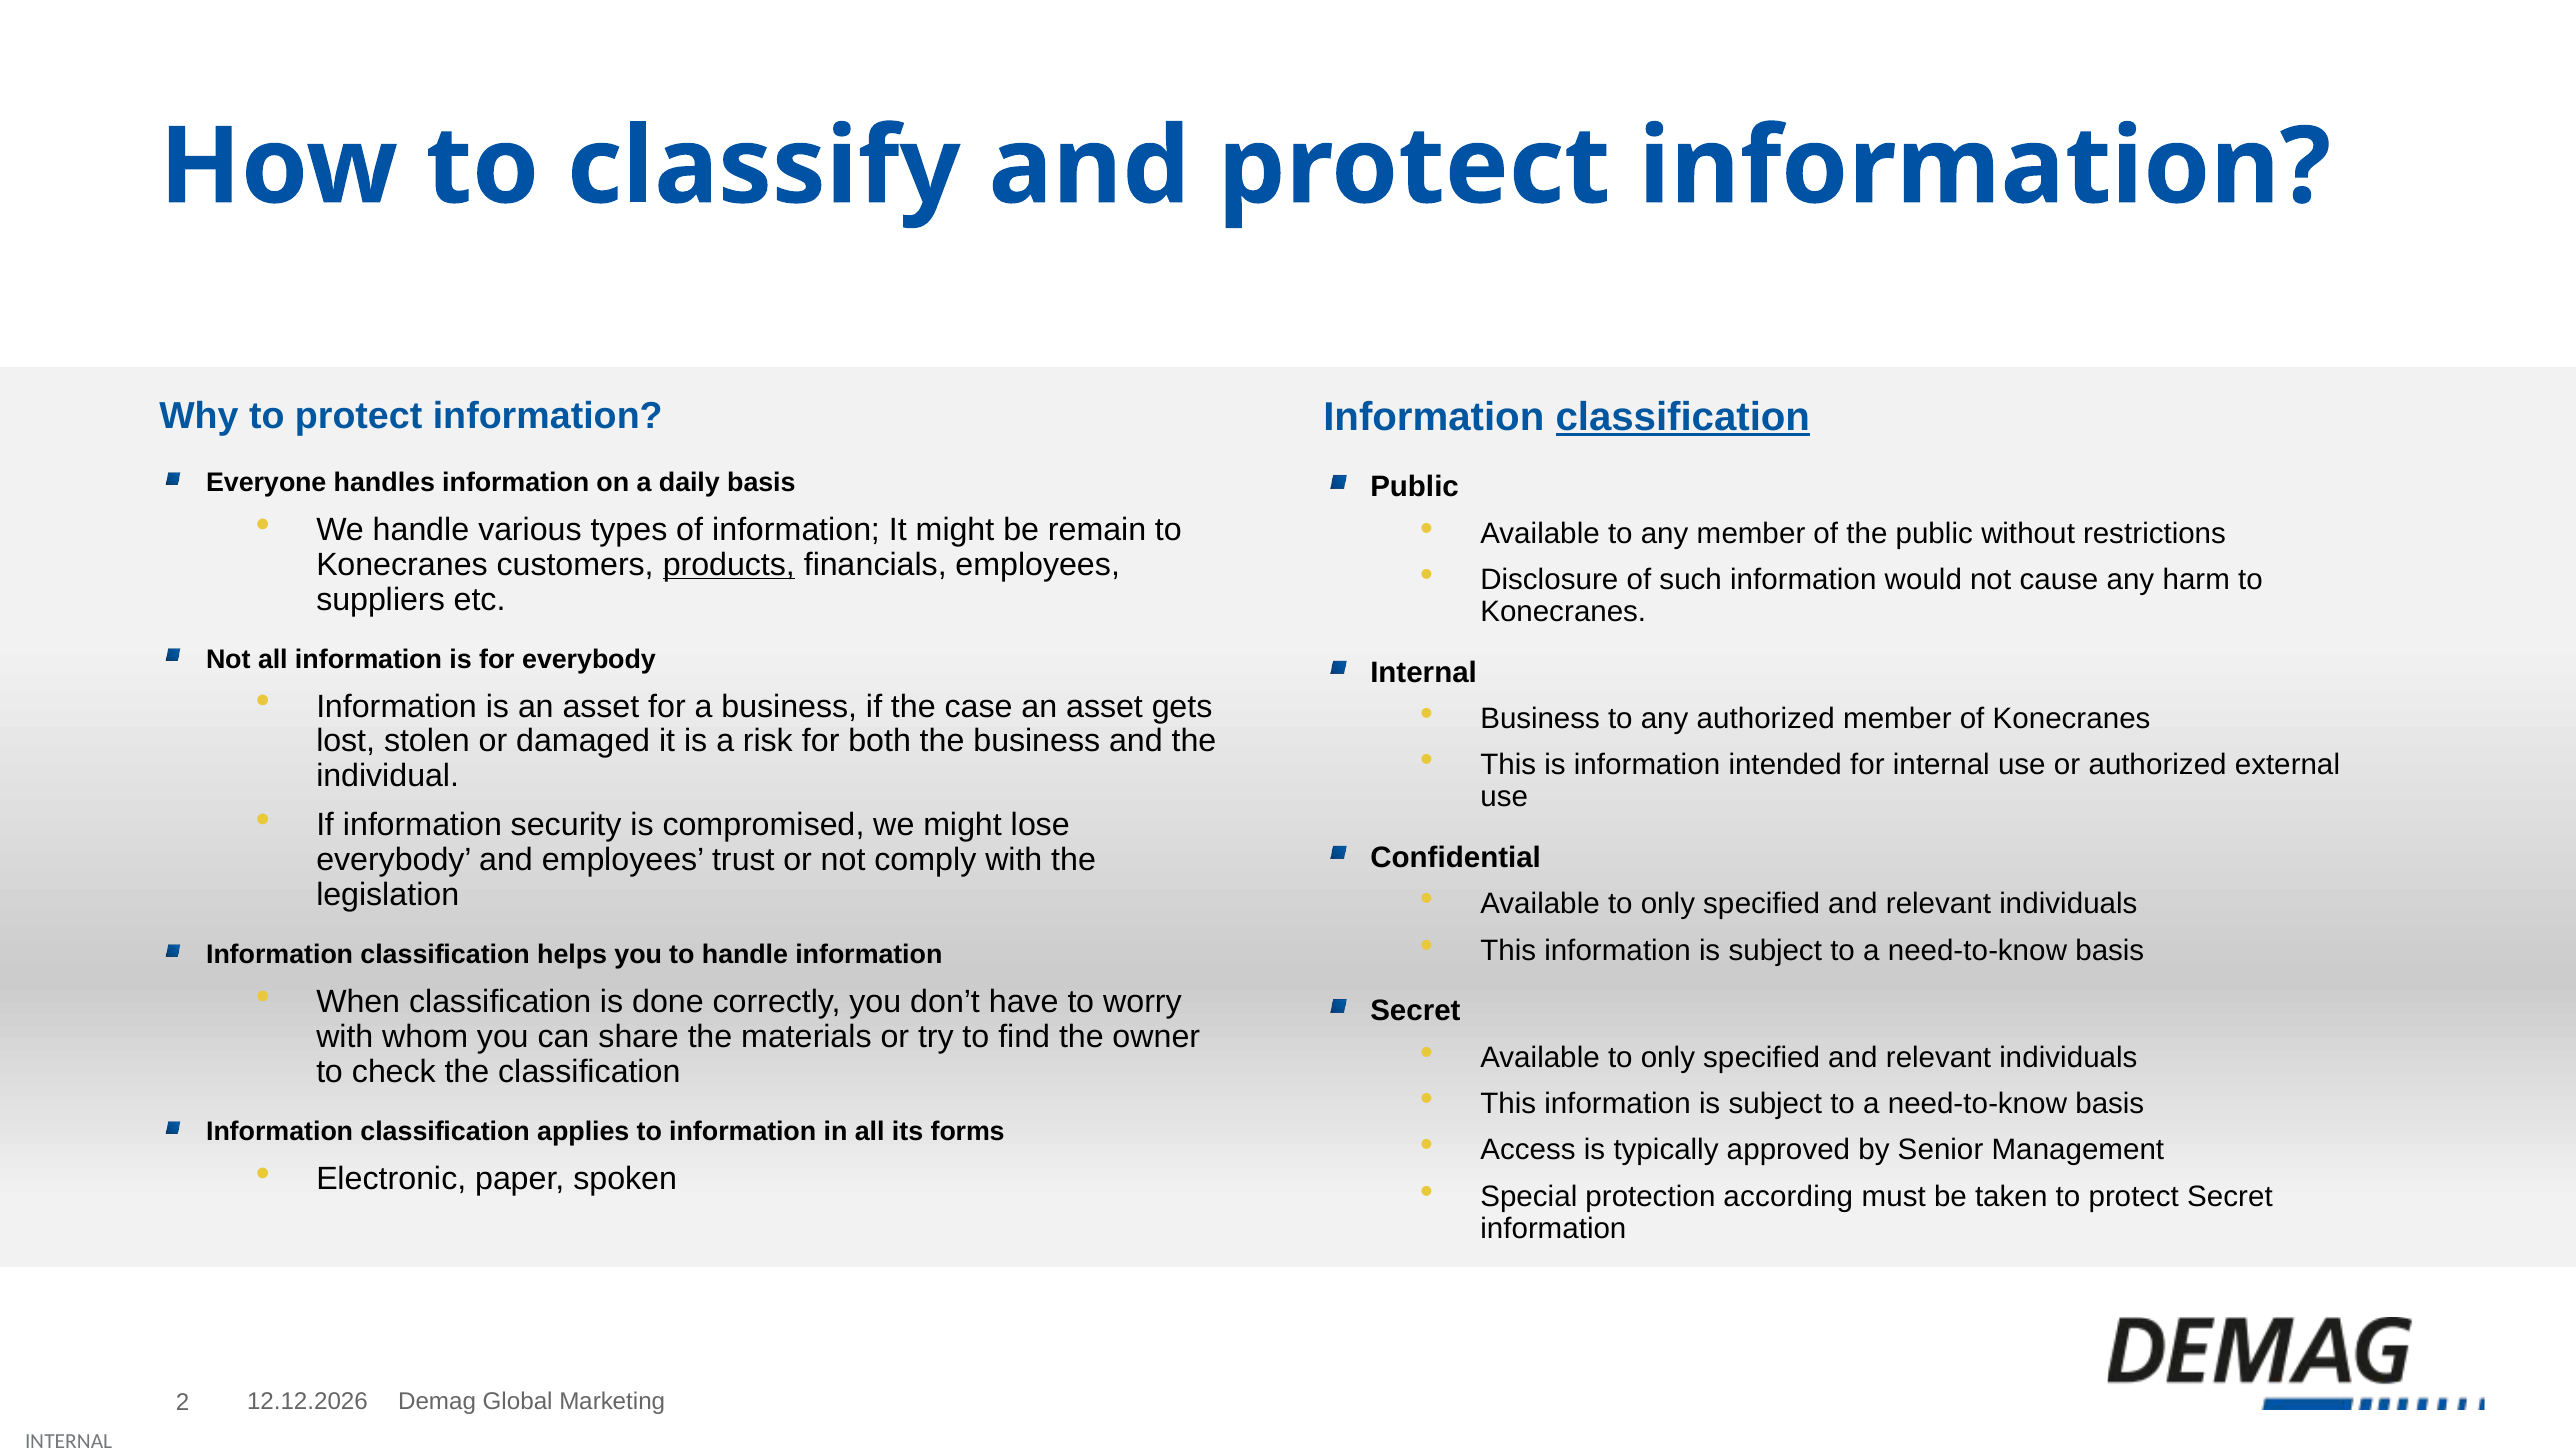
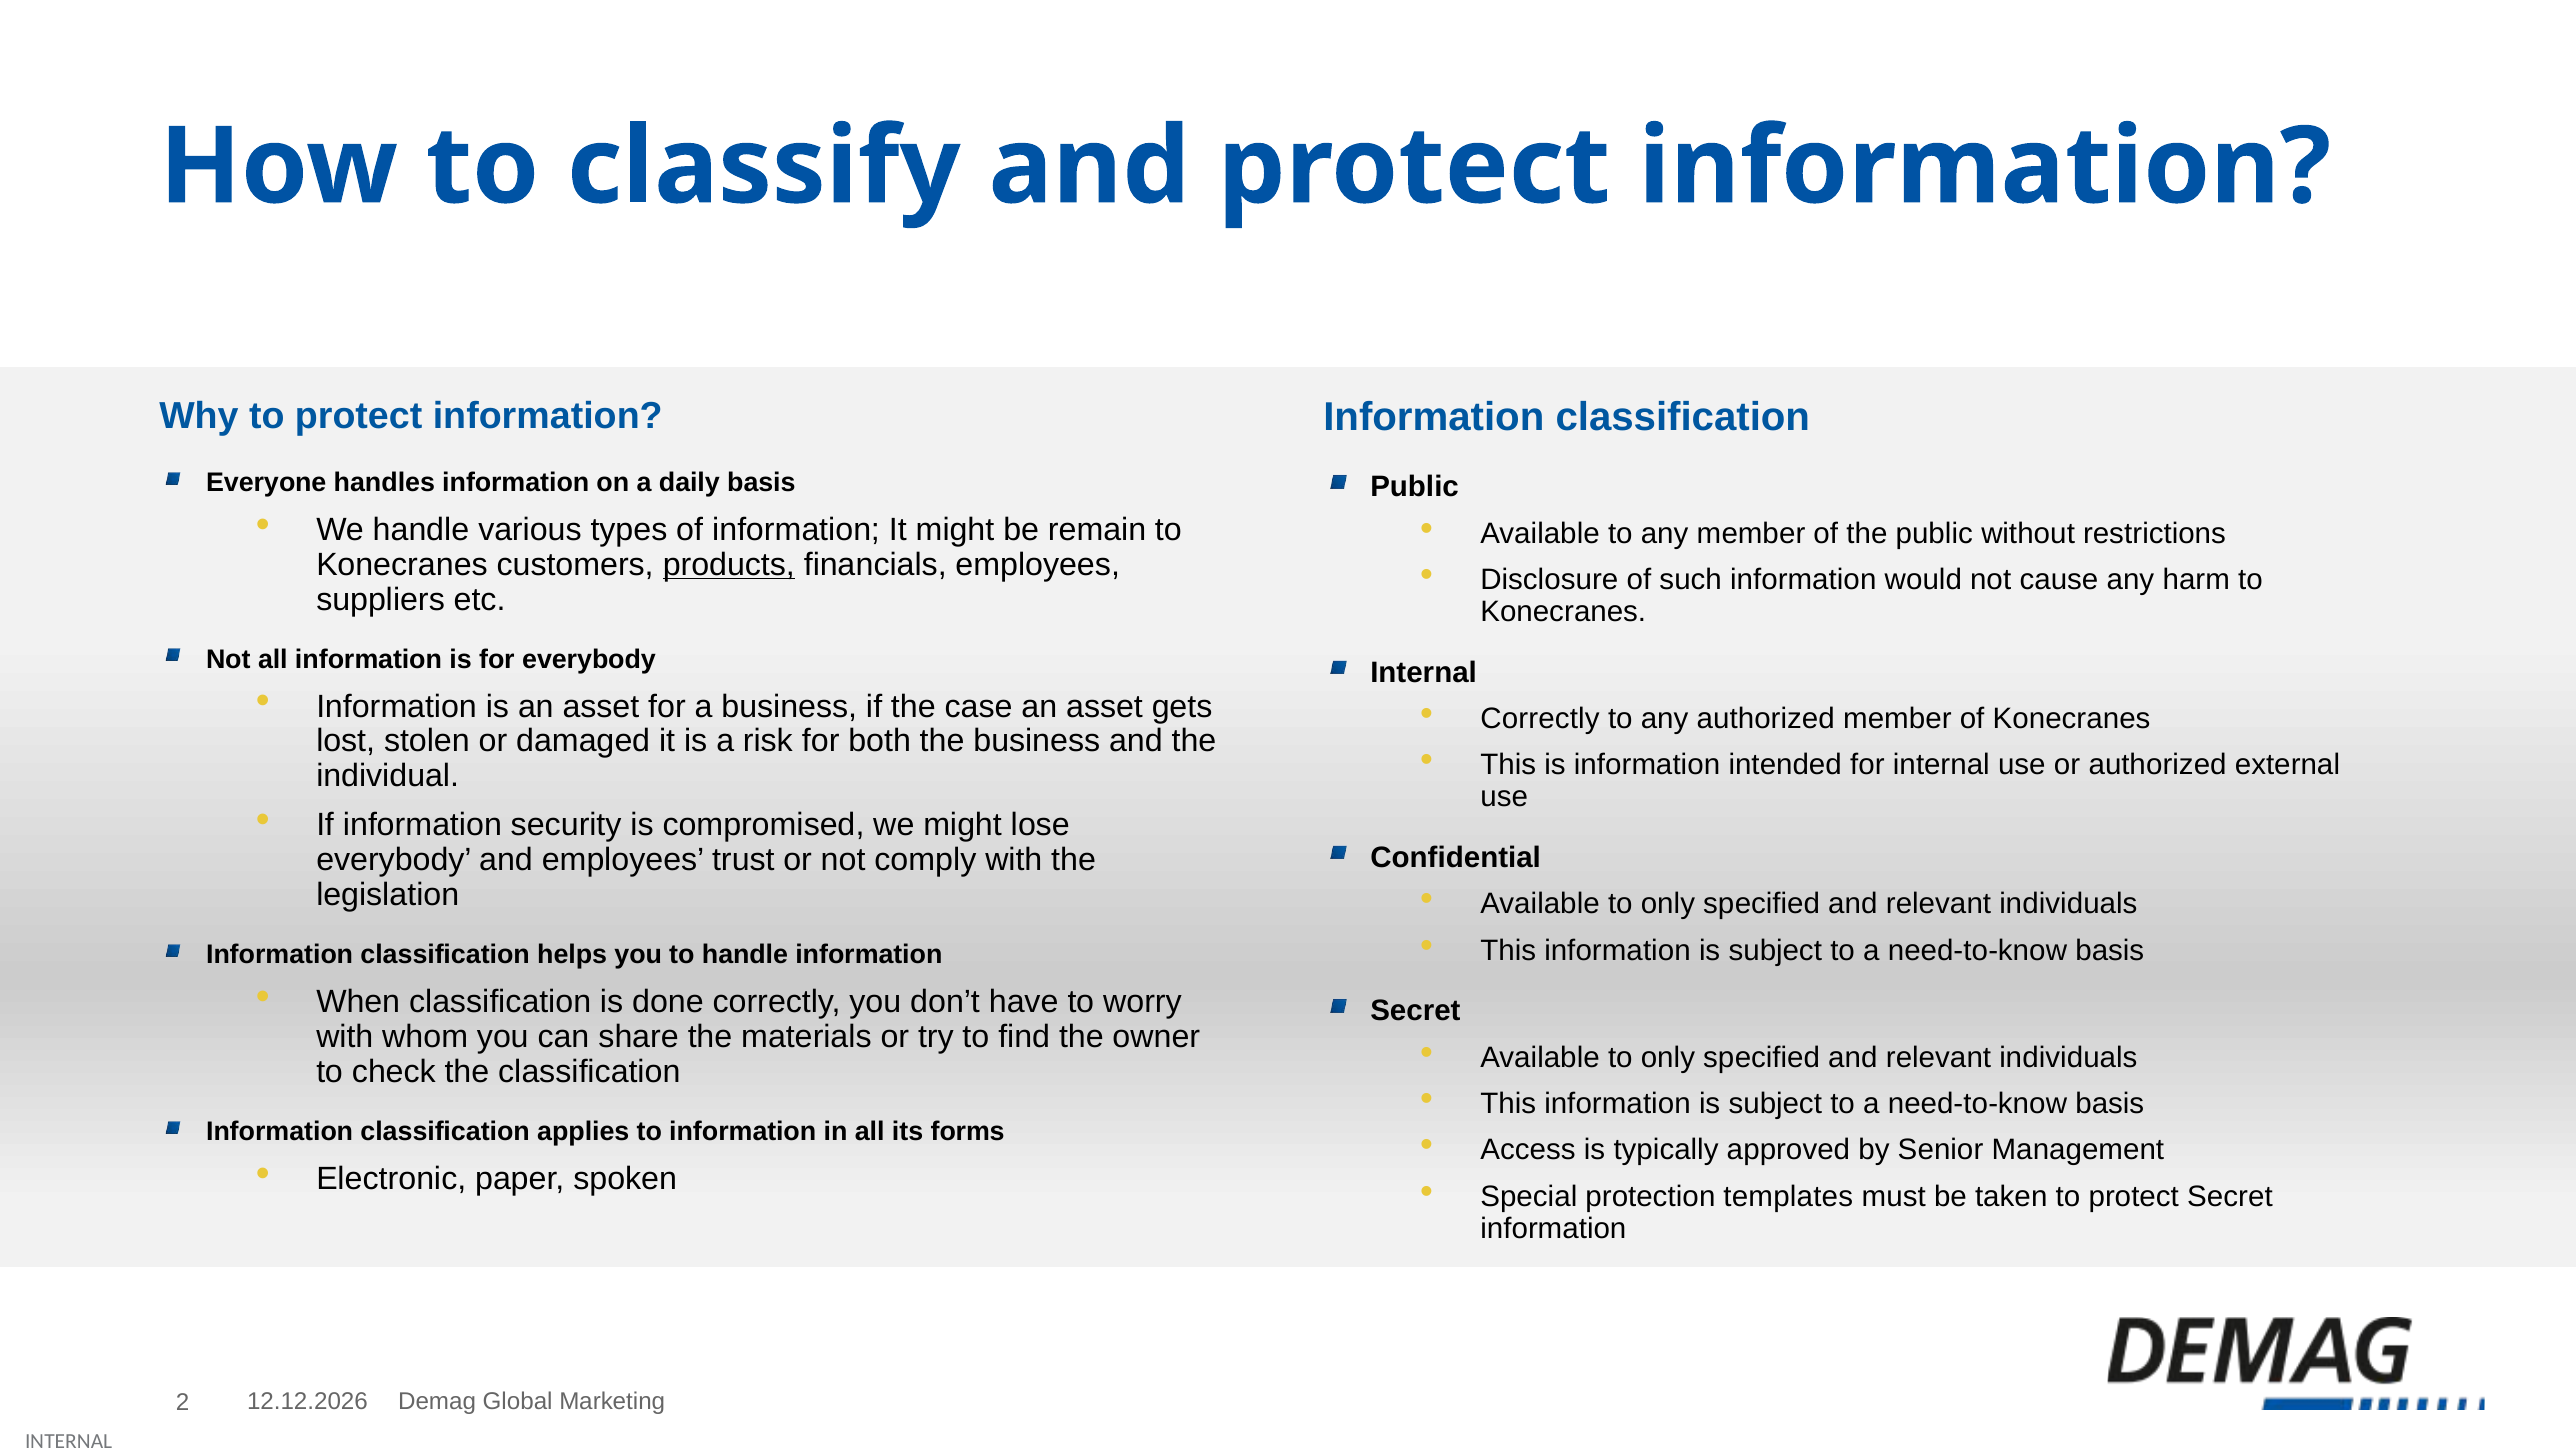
classification underline: present -> none (1683, 417)
Business: Business -> Correctly (1540, 719)
according: according -> templates (1788, 1196)
